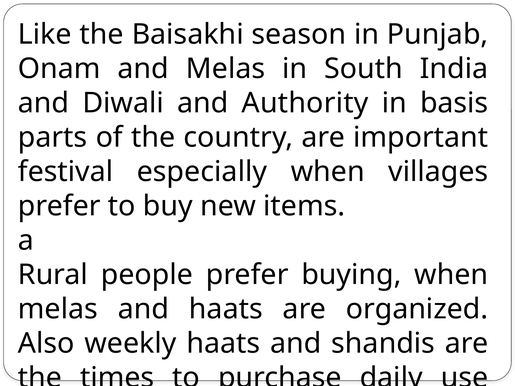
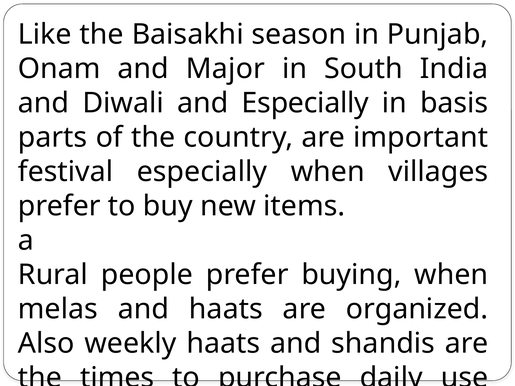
and Melas: Melas -> Major (225, 69)
and Authority: Authority -> Especially (305, 103)
